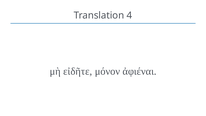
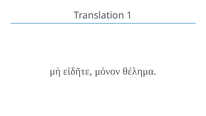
4: 4 -> 1 (129, 15)
ἀφιέναι: ἀφιέναι -> θέλημα (140, 71)
